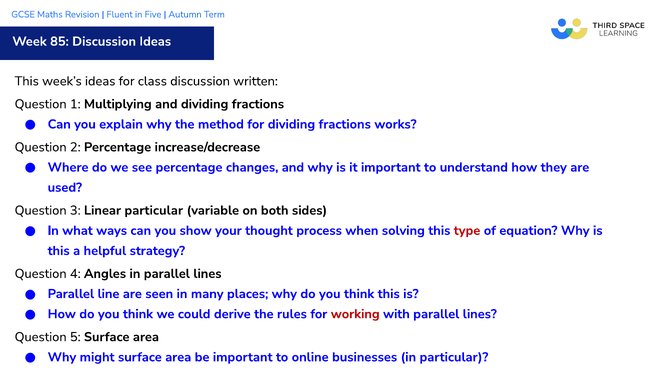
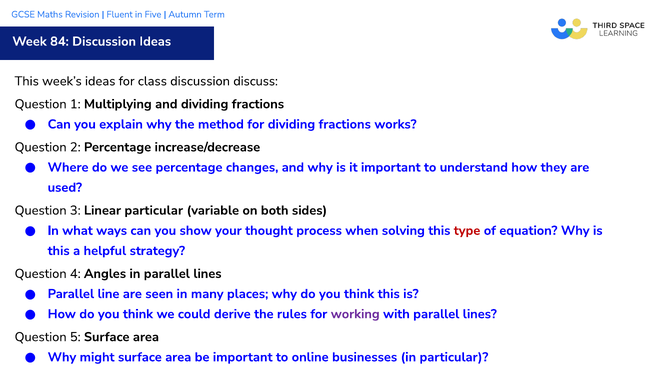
85: 85 -> 84 (59, 41)
written: written -> discuss (256, 81)
working colour: red -> purple (355, 314)
